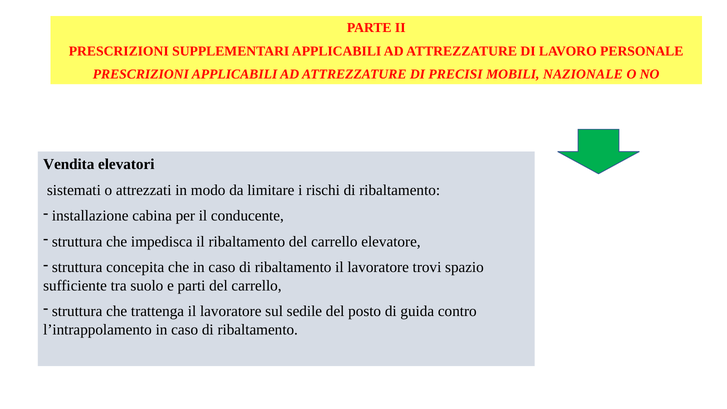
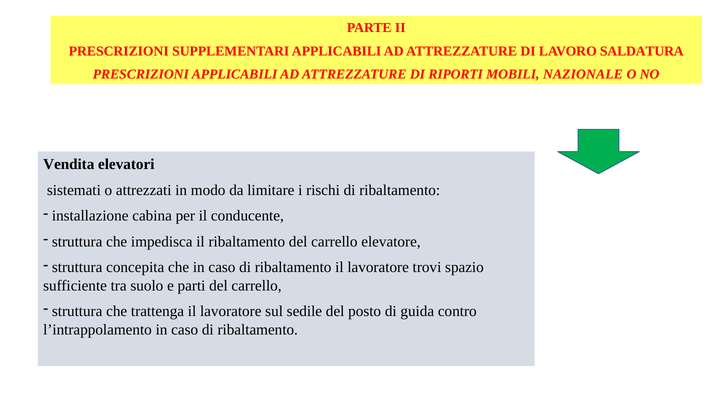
PERSONALE: PERSONALE -> SALDATURA (642, 51)
PRECISI: PRECISI -> RIPORTI (456, 74)
